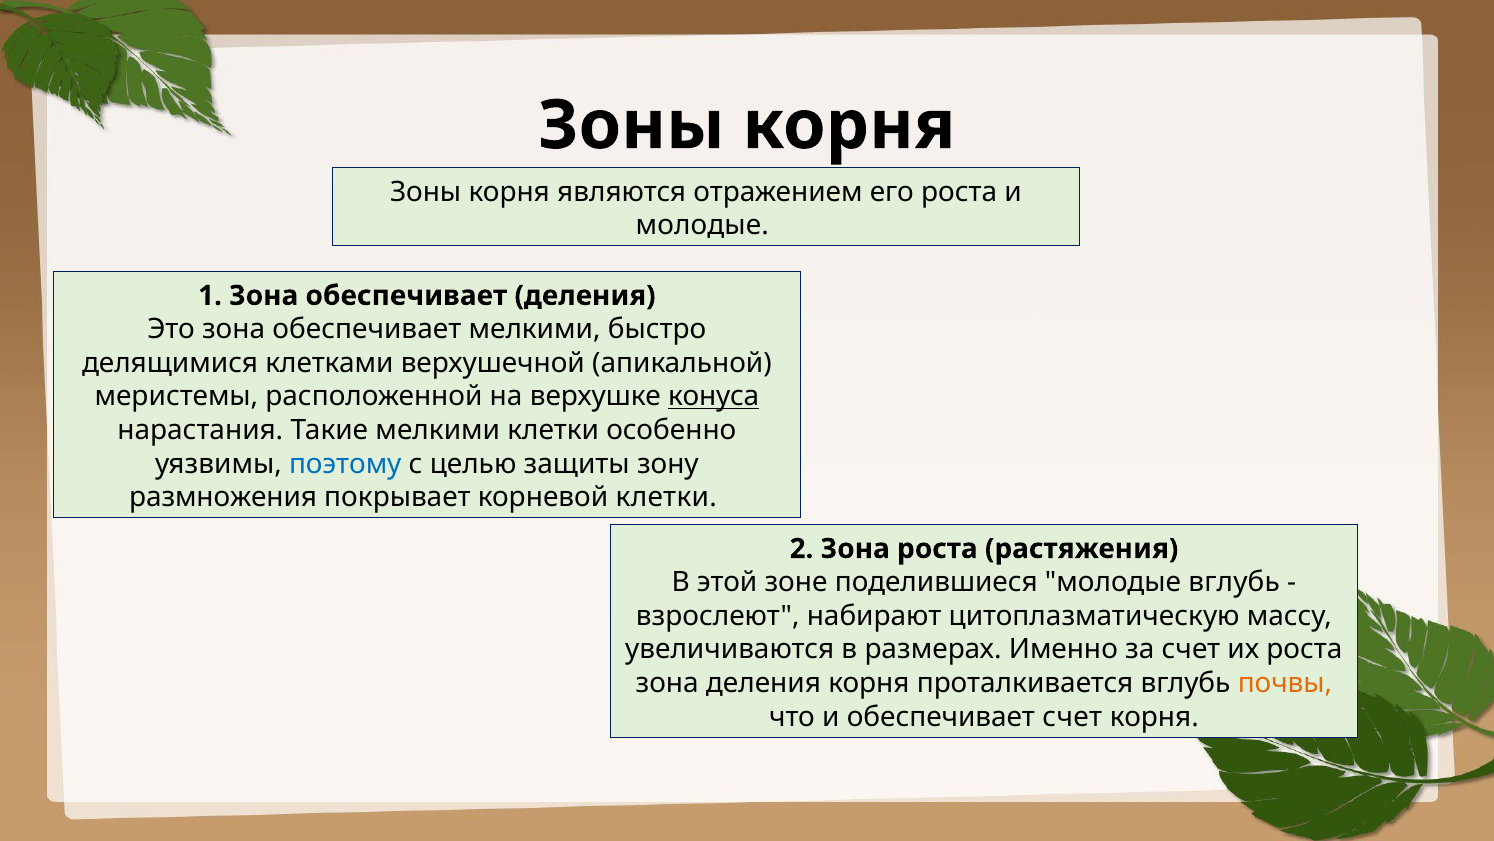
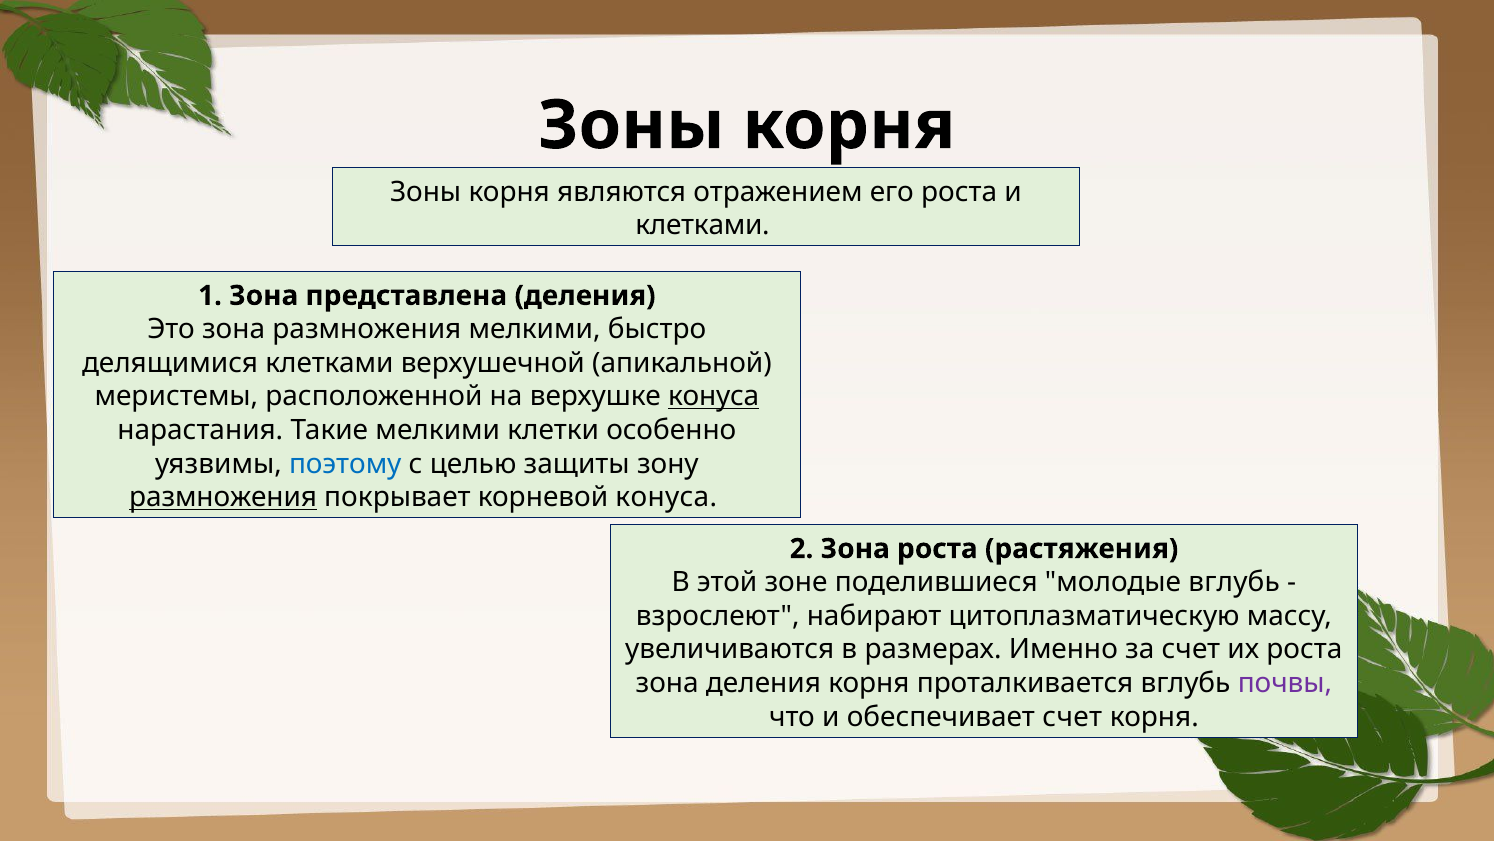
молодые: молодые -> клетками (702, 225)
1 Зона обеспечивает: обеспечивает -> представлена (406, 295)
Это зона обеспечивает: обеспечивает -> размножения (367, 329)
размножения underline: none -> present (223, 497)
корневой клетки: клетки -> конуса (666, 497)
почвы colour: orange -> purple (1285, 683)
